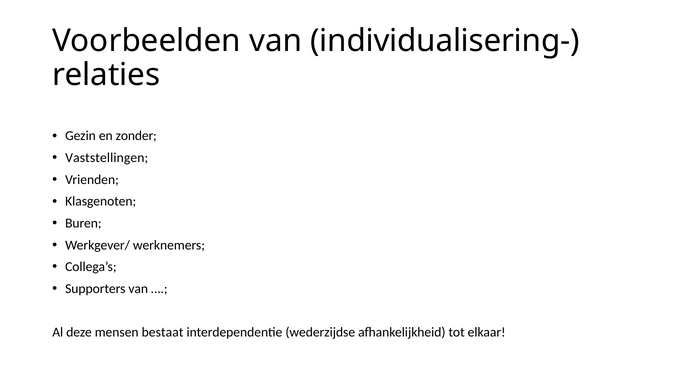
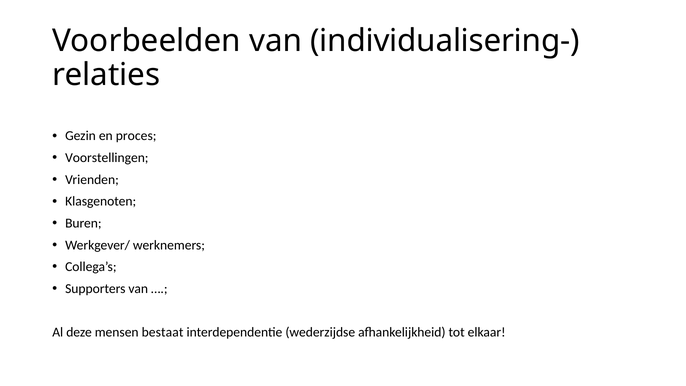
zonder: zonder -> proces (136, 136)
Vaststellingen: Vaststellingen -> Voorstellingen (107, 158)
